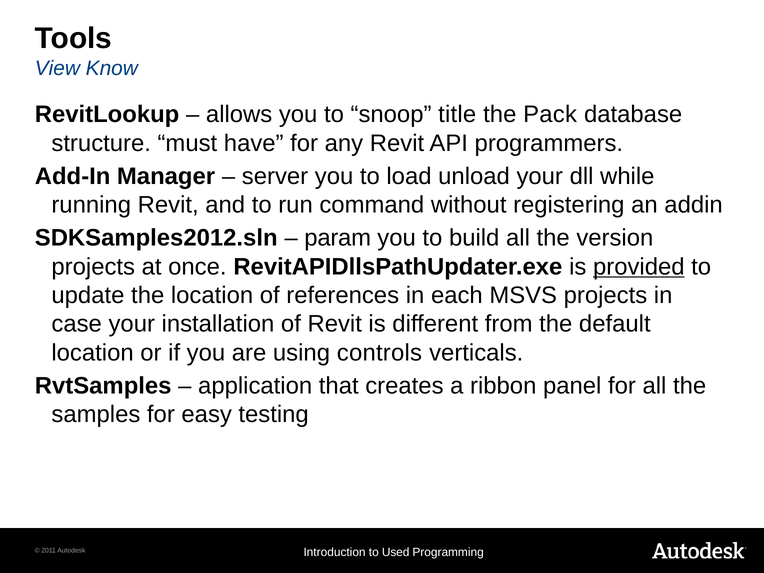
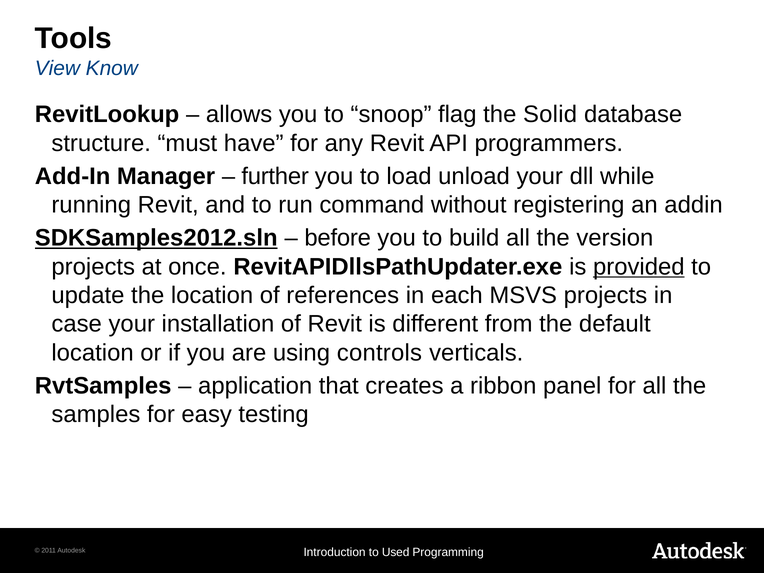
title: title -> flag (457, 115)
Pack: Pack -> Solid (550, 115)
server: server -> further (275, 176)
SDKSamples2012.sln underline: none -> present (156, 238)
param: param -> before (338, 238)
